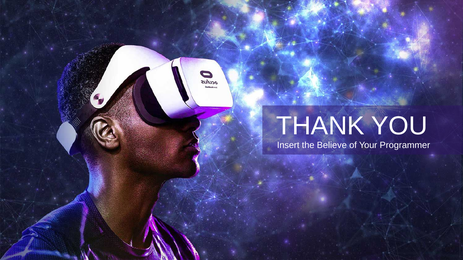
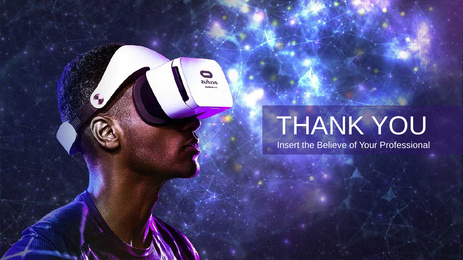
Programmer: Programmer -> Professional (405, 145)
